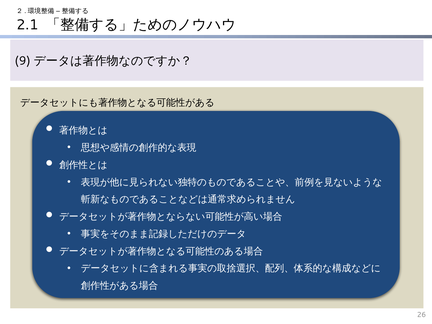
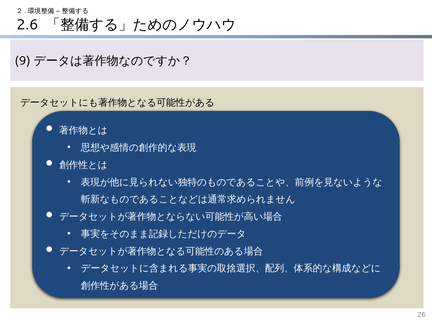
2.1: 2.1 -> 2.6 (27, 25)
